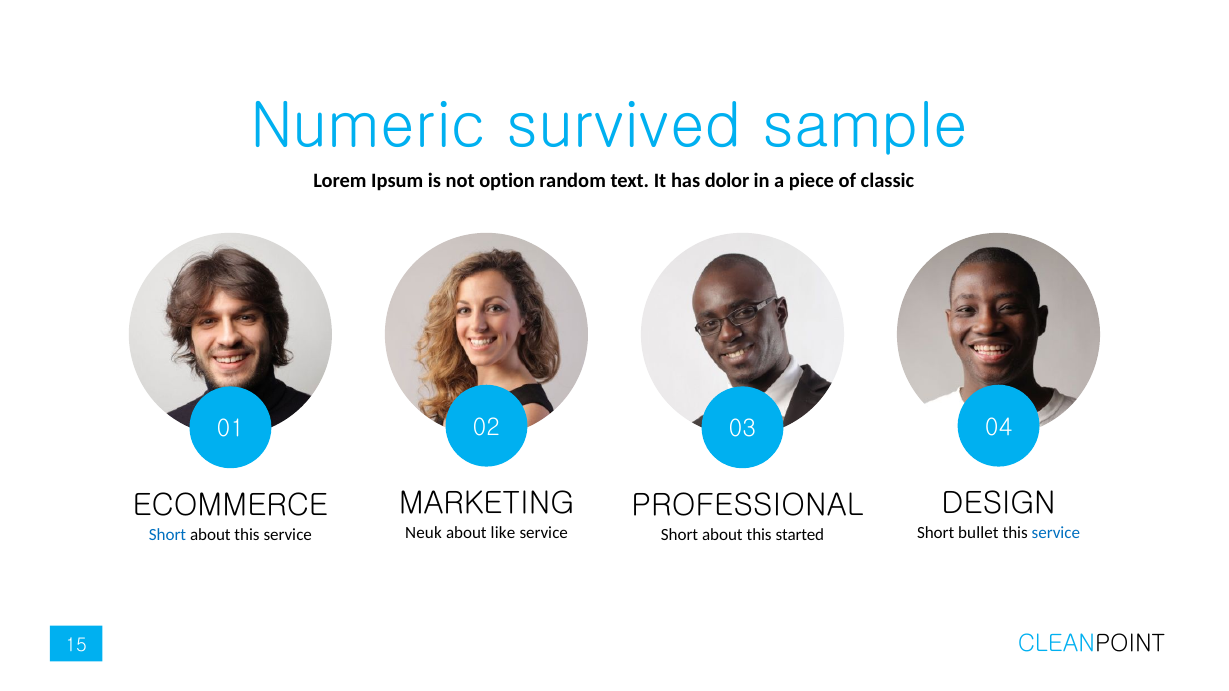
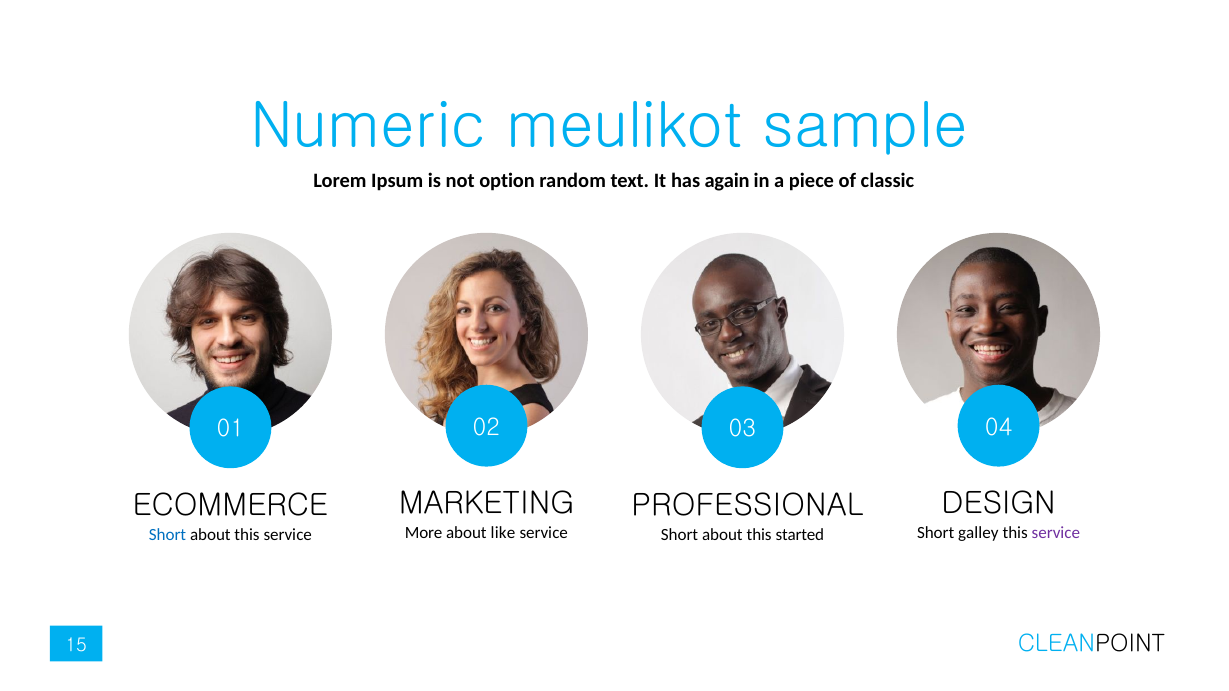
survived: survived -> meulikot (624, 126)
dolor: dolor -> again (727, 181)
Neuk: Neuk -> More (424, 533)
bullet: bullet -> galley (978, 533)
service colour: blue -> purple (1056, 533)
